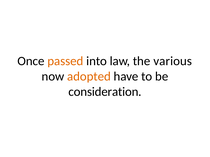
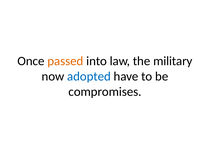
various: various -> military (173, 61)
adopted colour: orange -> blue (89, 77)
consideration: consideration -> compromises (105, 92)
